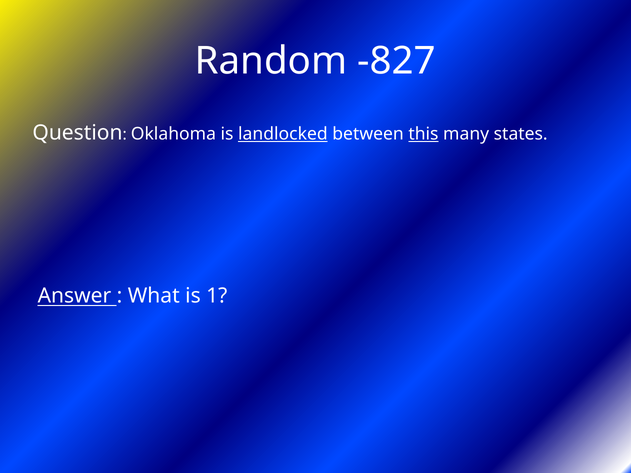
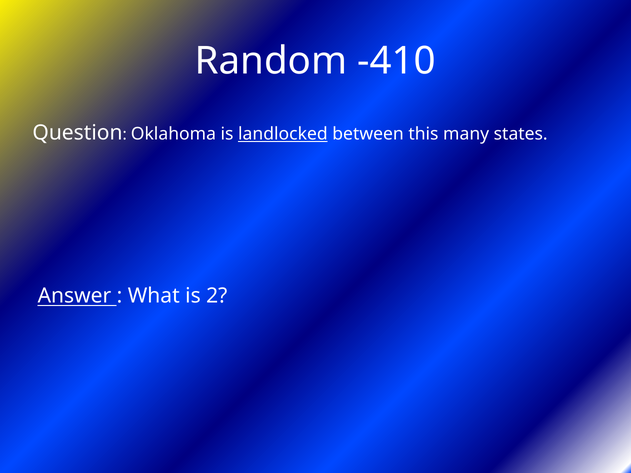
-827: -827 -> -410 (397, 61)
this underline: present -> none (423, 134)
1: 1 -> 2 (217, 296)
